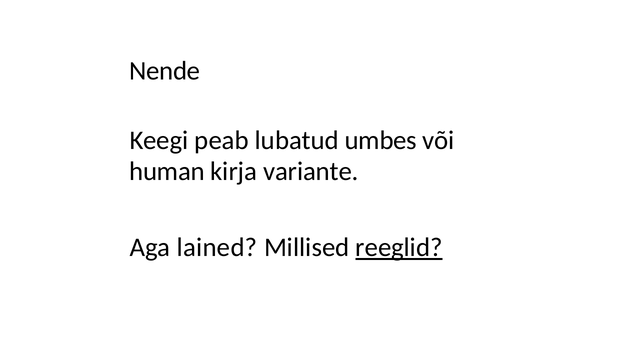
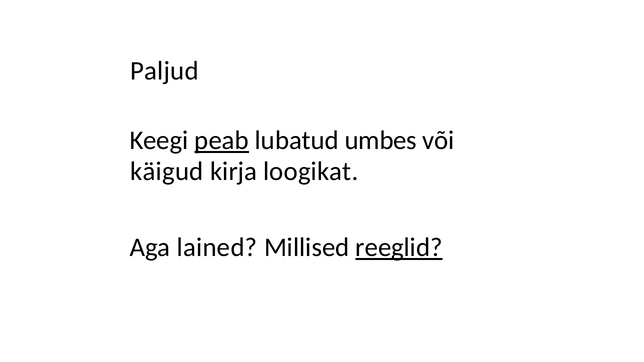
Nende: Nende -> Paljud (164, 71)
peab underline: none -> present (222, 141)
human: human -> käigud (167, 172)
variante: variante -> loogikat (311, 172)
